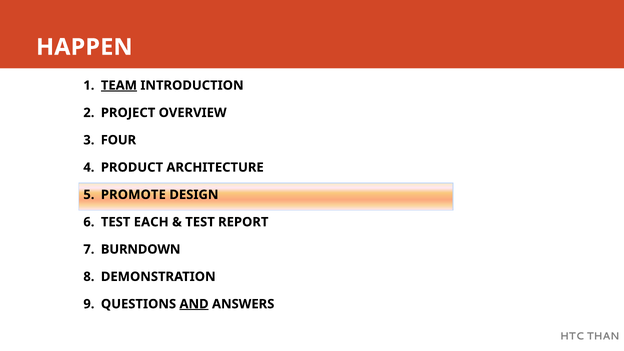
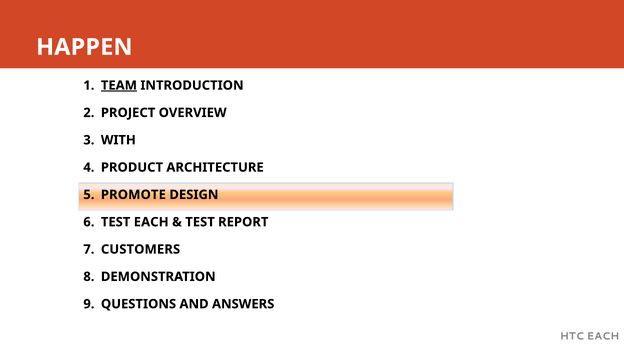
FOUR: FOUR -> WITH (118, 140)
BURNDOWN: BURNDOWN -> CUSTOMERS (141, 249)
AND underline: present -> none (194, 304)
HTC THAN: THAN -> EACH (603, 336)
